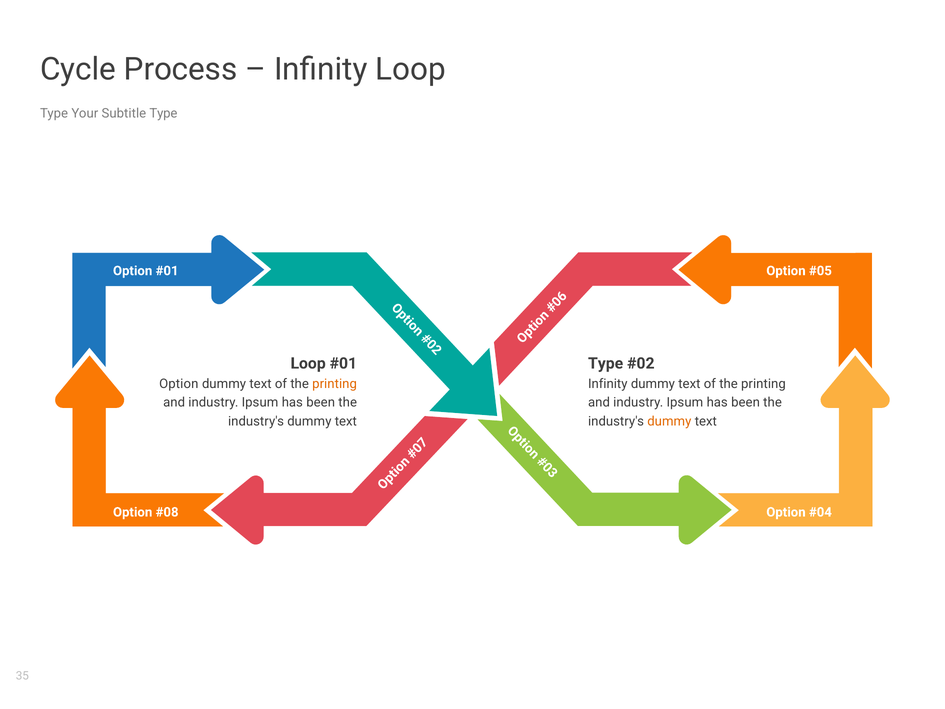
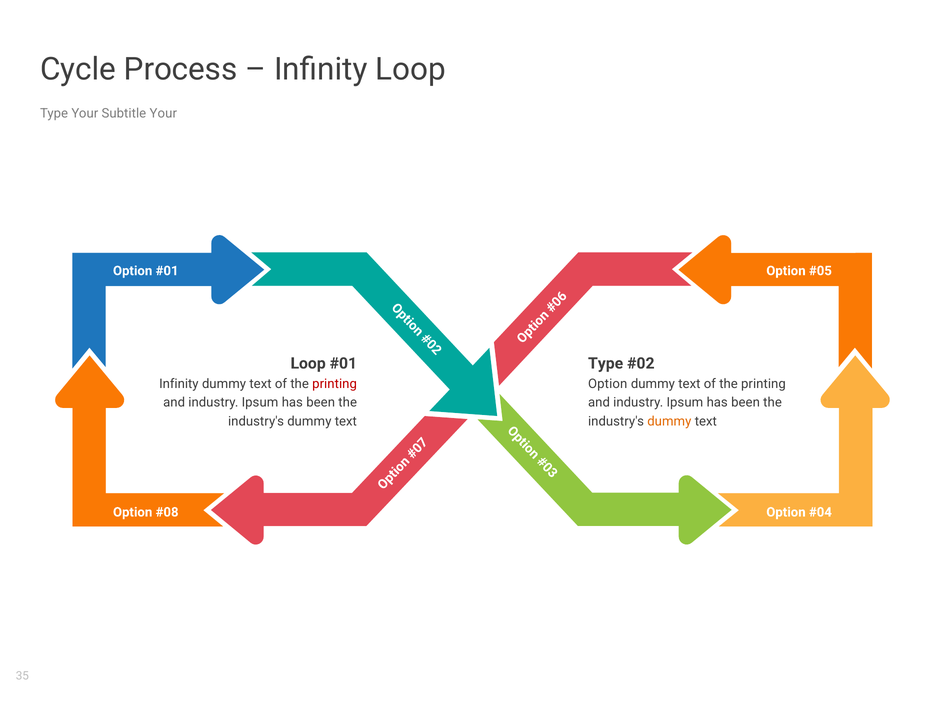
Subtitle Type: Type -> Your (163, 113)
Option: Option -> Infinity (179, 384)
printing colour: orange -> red (335, 384)
Infinity: Infinity -> Option (608, 384)
